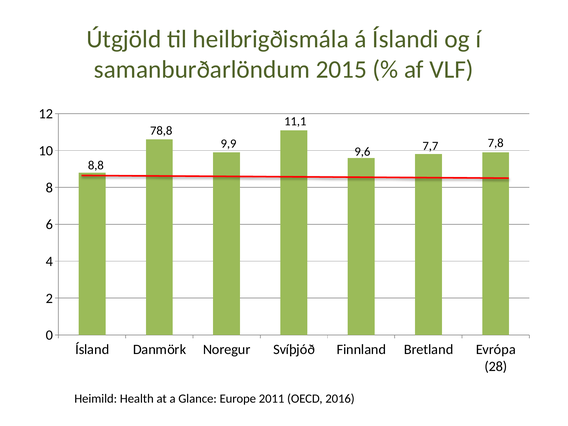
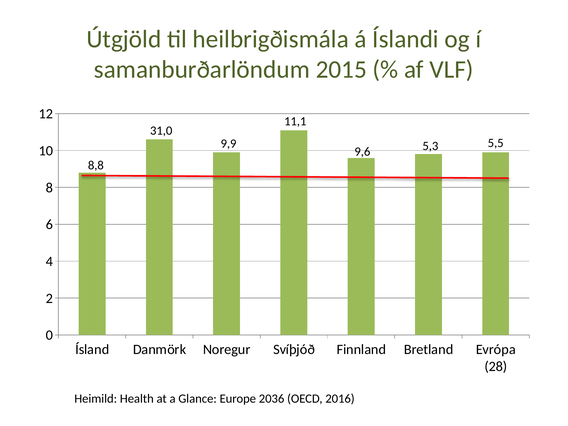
78,8: 78,8 -> 31,0 (161, 131)
7,8: 7,8 -> 5,5 (496, 143)
7,7: 7,7 -> 5,3 (430, 146)
2011: 2011 -> 2036 (272, 399)
